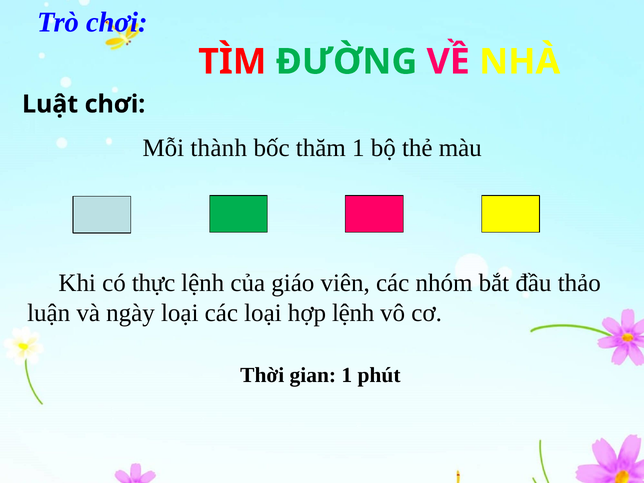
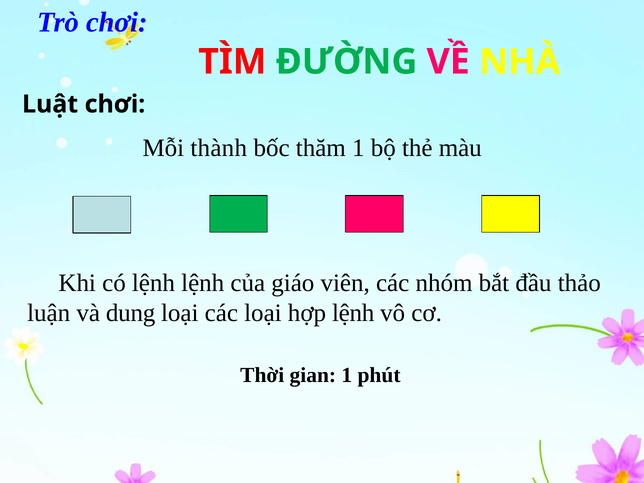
có thực: thực -> lệnh (153, 283)
ngày: ngày -> dung (131, 313)
